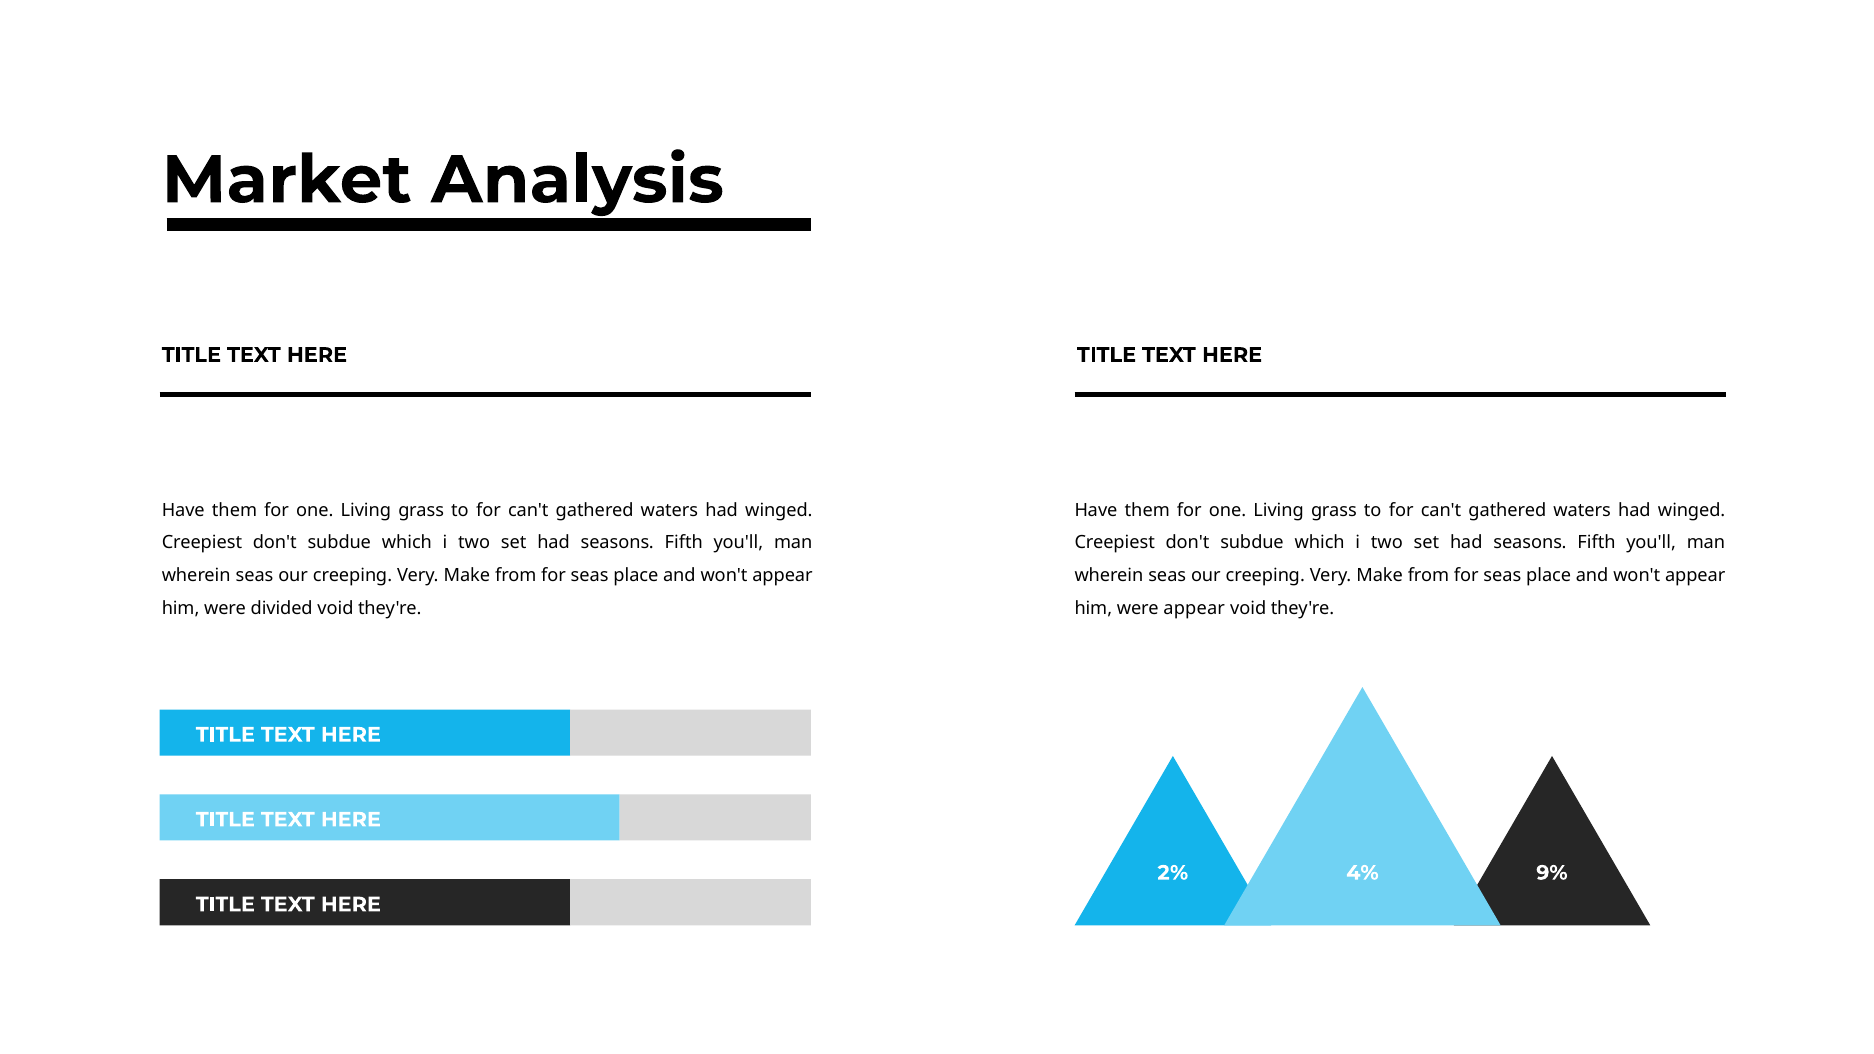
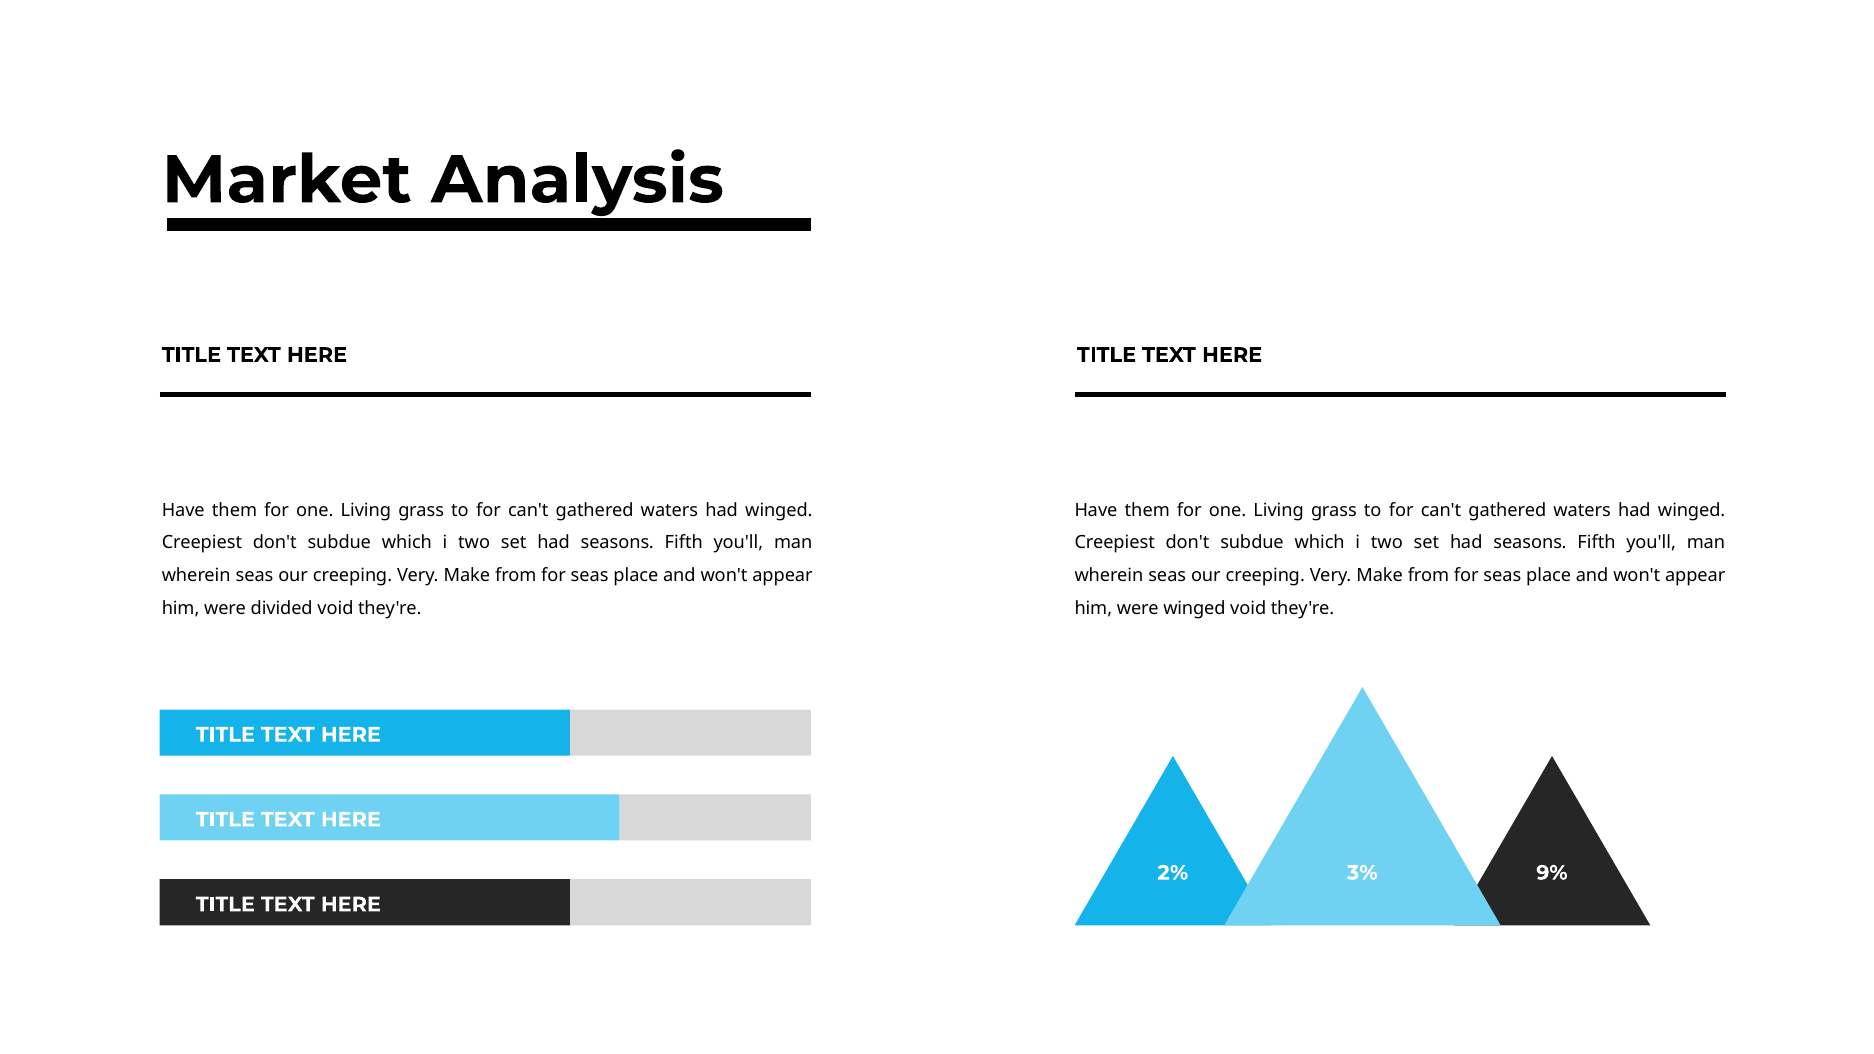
were appear: appear -> winged (1194, 608)
4%: 4% -> 3% (1362, 873)
